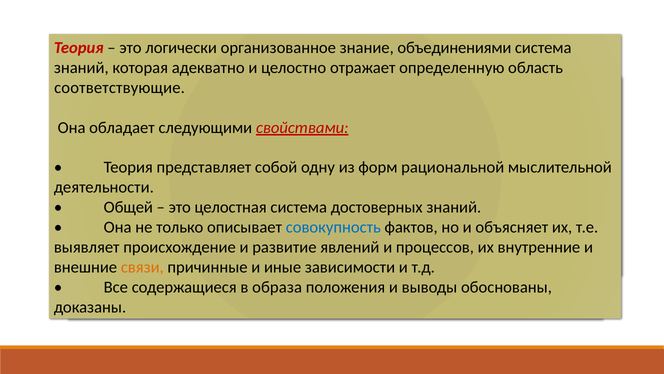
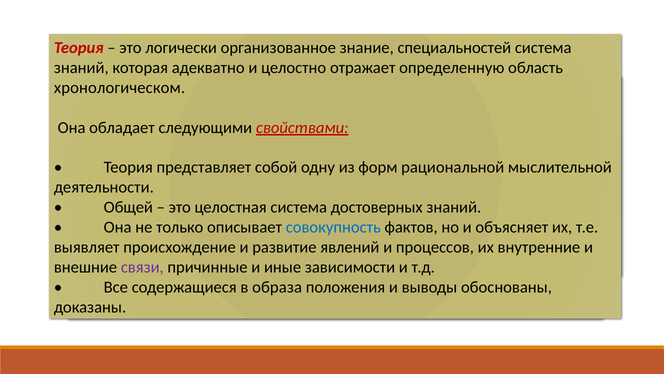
объединениями: объединениями -> специальностей (454, 48)
соответствующие: соответствующие -> хронологическом (120, 88)
связи colour: orange -> purple (142, 267)
